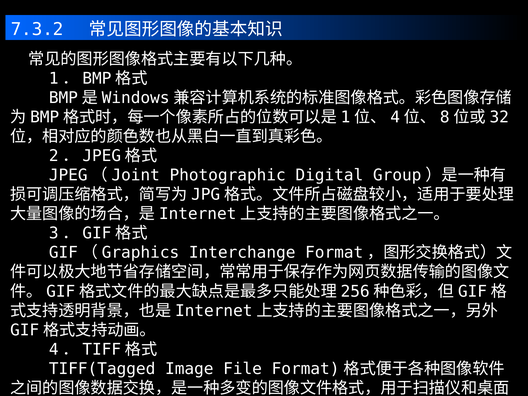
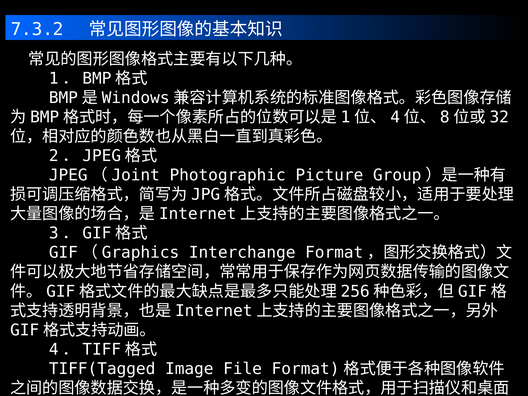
Digital: Digital -> Picture (329, 175)
